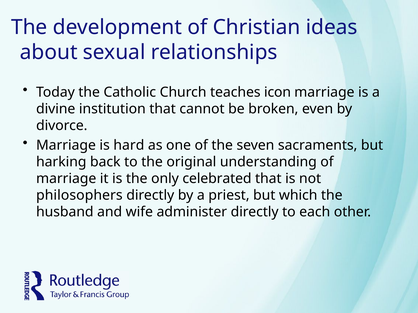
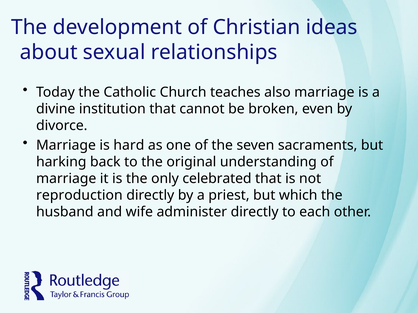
icon: icon -> also (277, 92)
philosophers: philosophers -> reproduction (79, 196)
